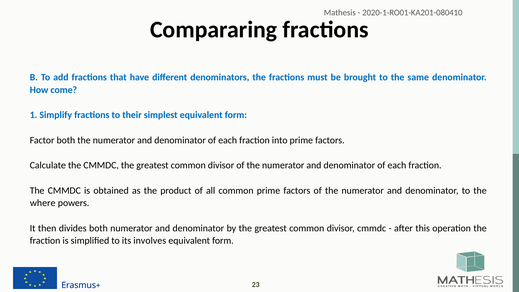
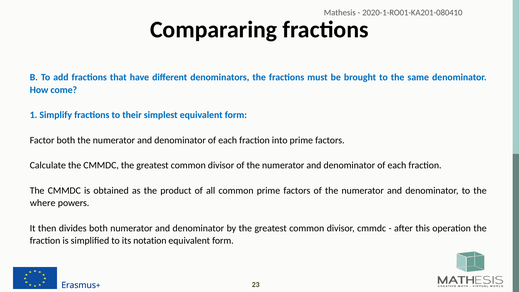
involves: involves -> notation (150, 241)
